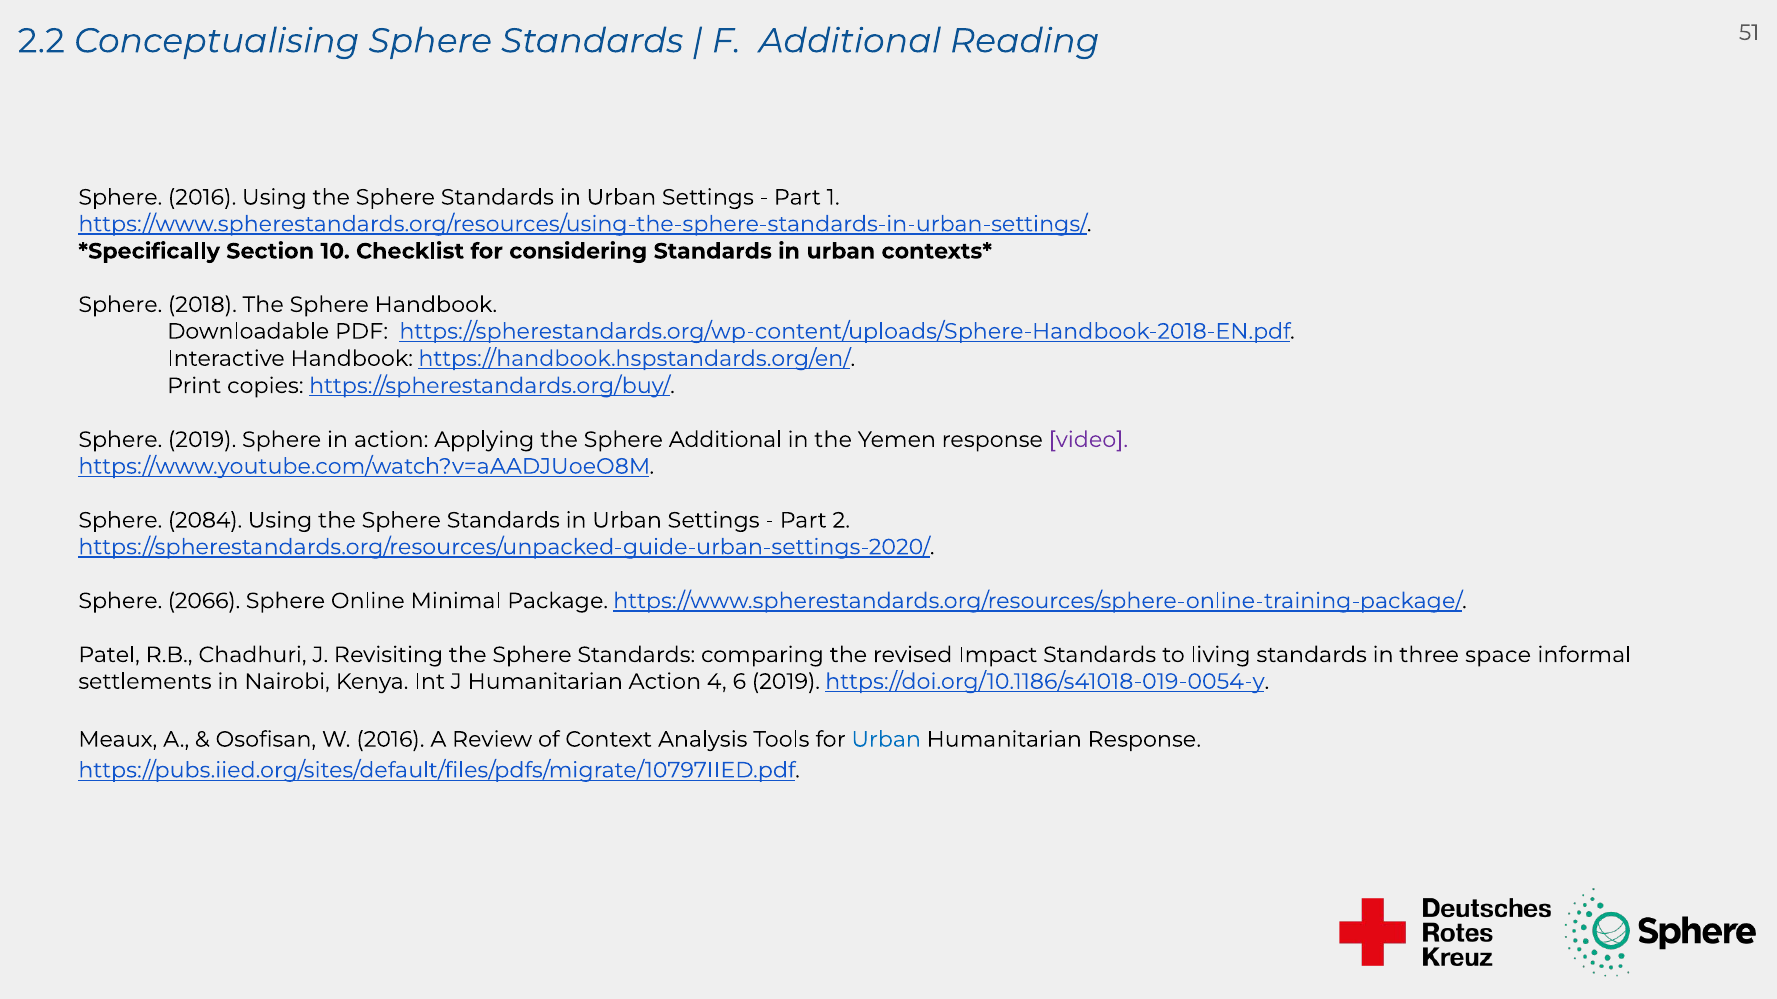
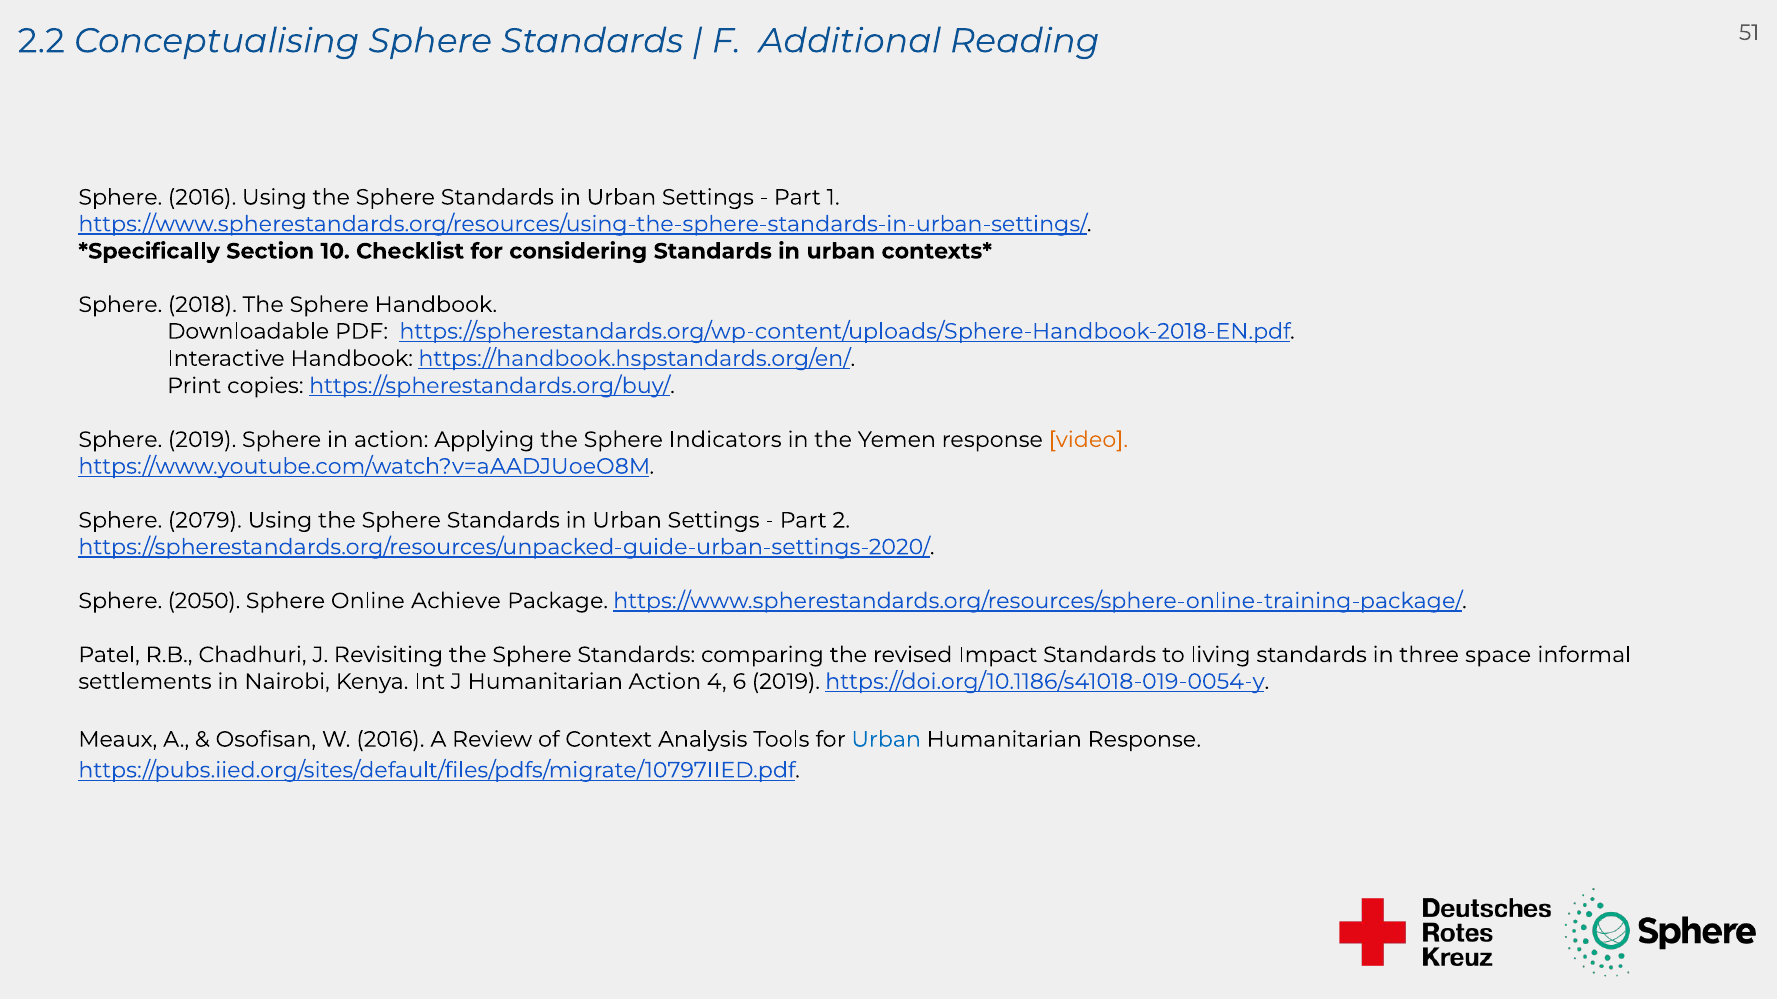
Sphere Additional: Additional -> Indicators (725, 440)
video colour: purple -> orange (1088, 440)
2084: 2084 -> 2079 (205, 521)
2066: 2066 -> 2050 (204, 601)
Minimal: Minimal -> Achieve (456, 601)
